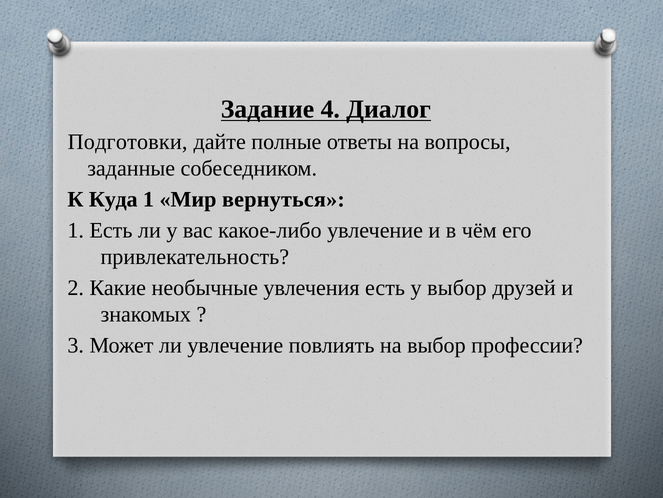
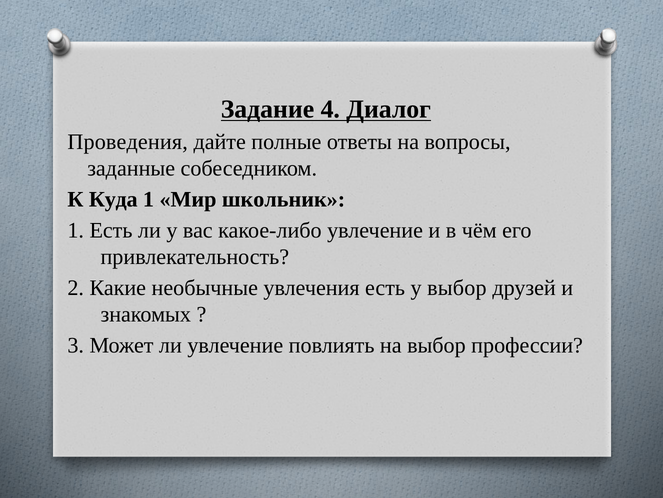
Подготовки: Подготовки -> Проведения (128, 142)
вернуться: вернуться -> школьник (284, 199)
